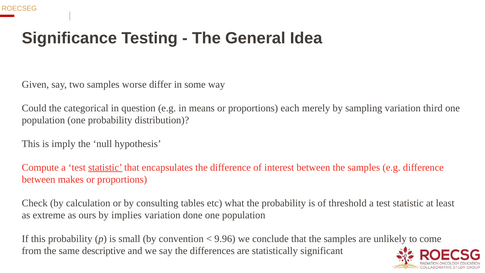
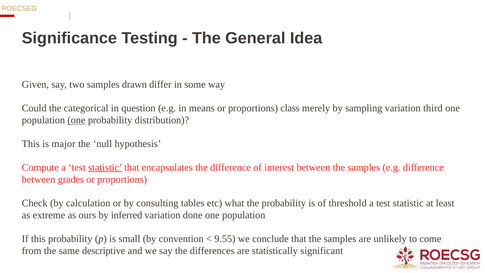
worse: worse -> drawn (134, 84)
each: each -> class (290, 108)
one underline: none -> present (76, 120)
imply: imply -> major (64, 144)
makes: makes -> grades (71, 179)
implies: implies -> inferred (127, 215)
9.96: 9.96 -> 9.55 (225, 239)
